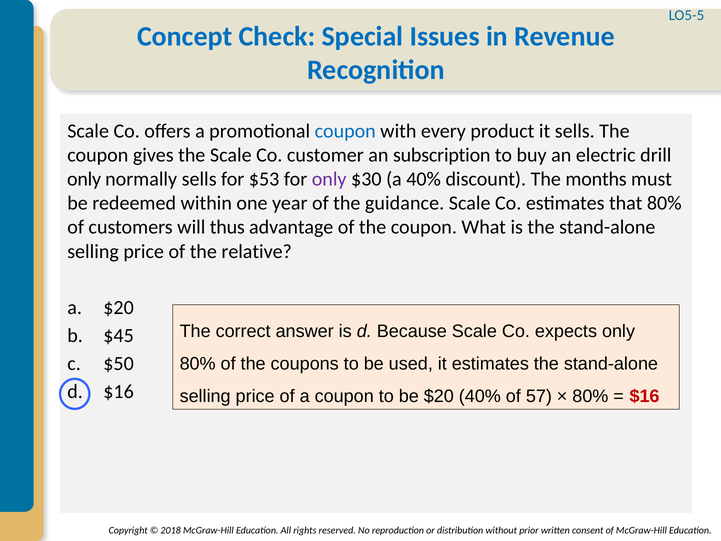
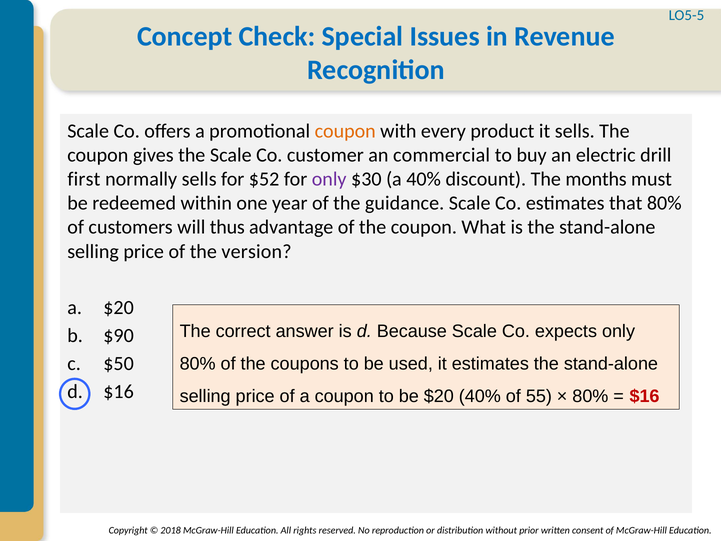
coupon colour: blue -> orange (345, 131)
subscription: subscription -> commercial (442, 155)
only: only -> first (84, 179)
$53: $53 -> $52 (264, 179)
relative: relative -> version (257, 251)
$45: $45 -> $90 (119, 336)
57: 57 -> 55 (539, 396)
